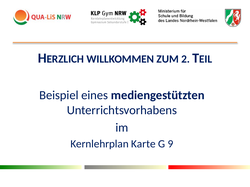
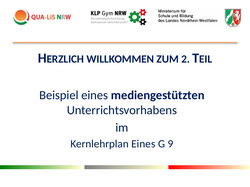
Kernlehrplan Karte: Karte -> Eines (143, 144)
